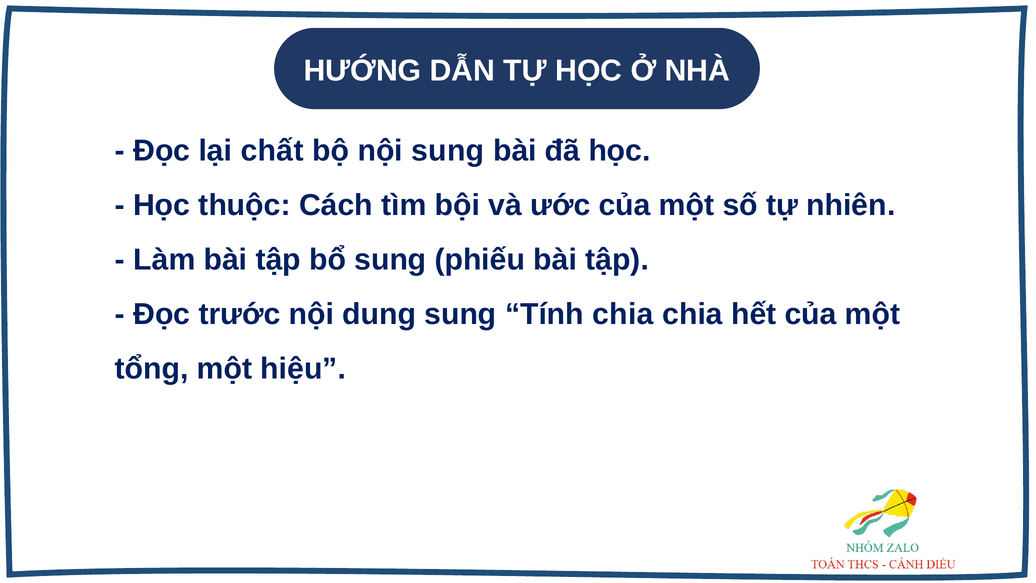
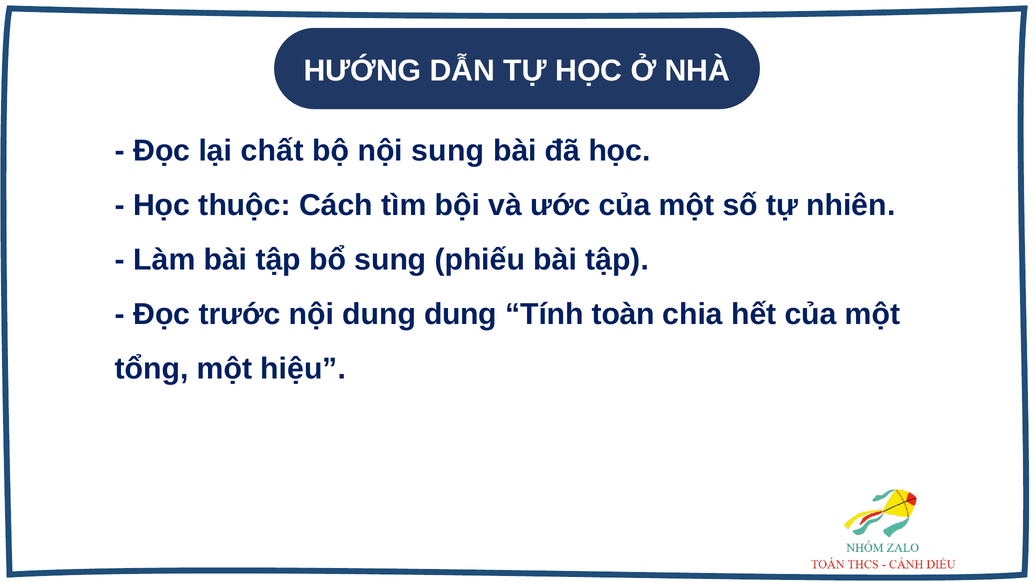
dung sung: sung -> dung (460, 314)
Tính chia: chia -> toàn (623, 314)
